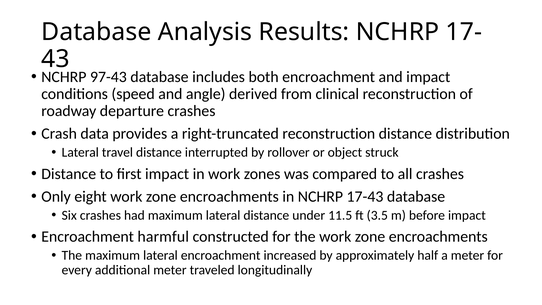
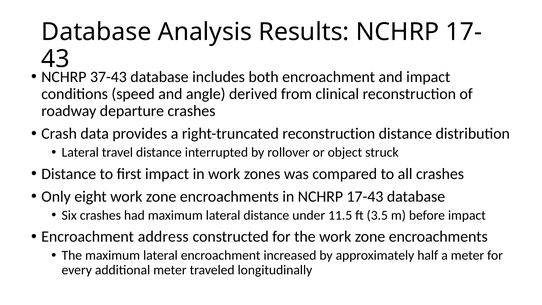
97-43: 97-43 -> 37-43 (108, 77)
harmful: harmful -> address (163, 237)
